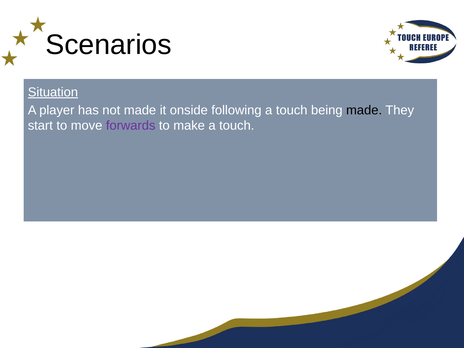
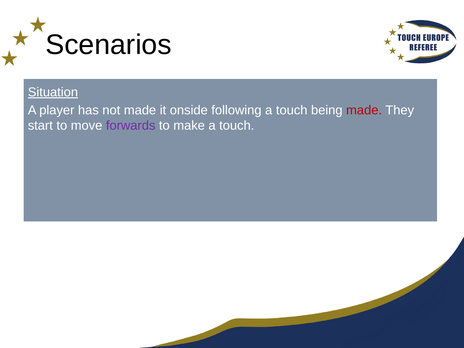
made colour: black -> red (364, 110)
